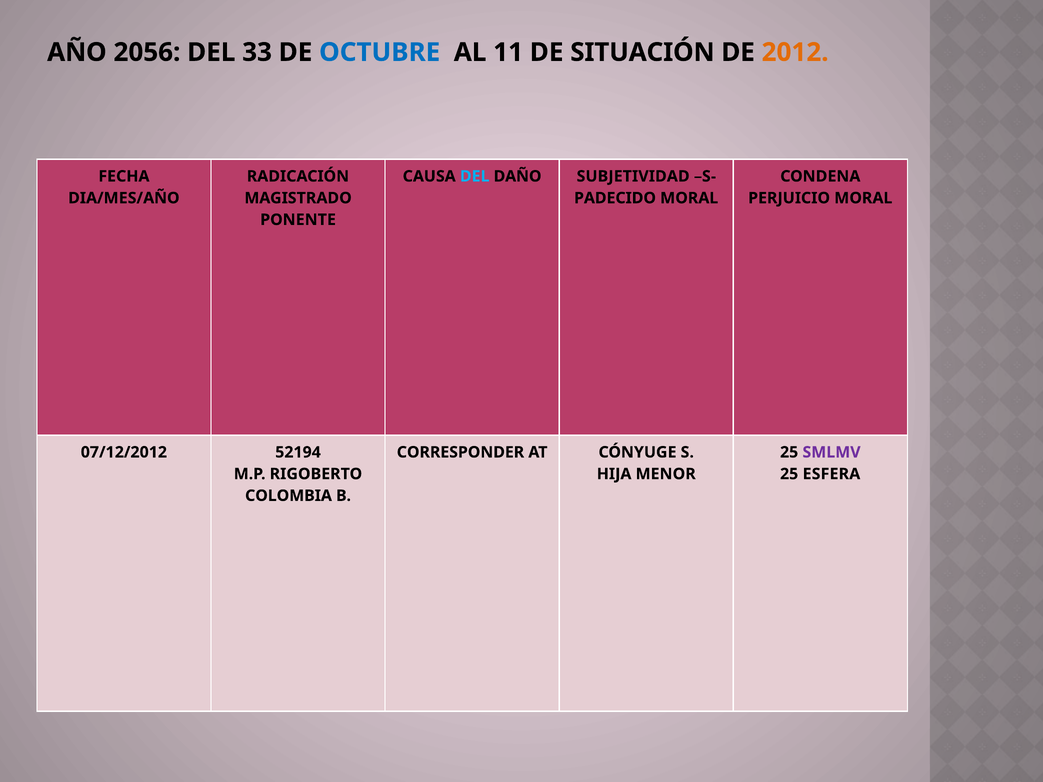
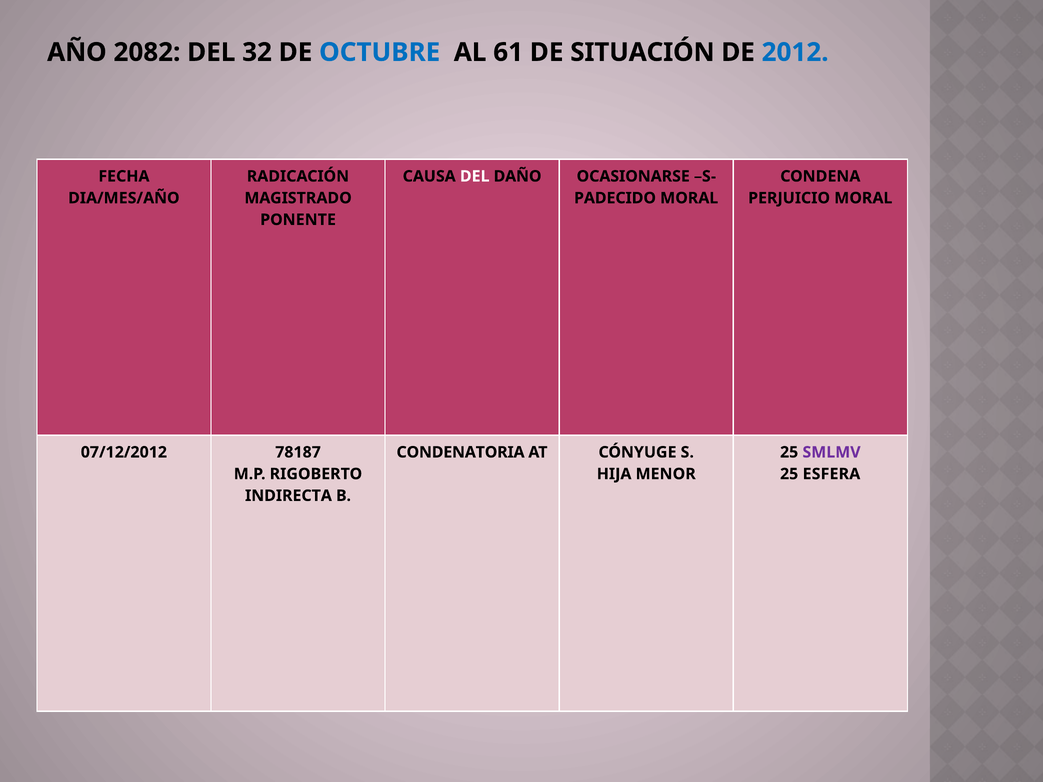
2056: 2056 -> 2082 (147, 52)
33: 33 -> 32 (257, 52)
11: 11 -> 61 (508, 52)
2012 colour: orange -> blue (795, 52)
DEL colour: light blue -> white (475, 176)
SUBJETIVIDAD: SUBJETIVIDAD -> OCASIONARSE (633, 176)
52194: 52194 -> 78187 (298, 452)
CORRESPONDER: CORRESPONDER -> CONDENATORIA (461, 452)
COLOMBIA: COLOMBIA -> INDIRECTA (288, 496)
